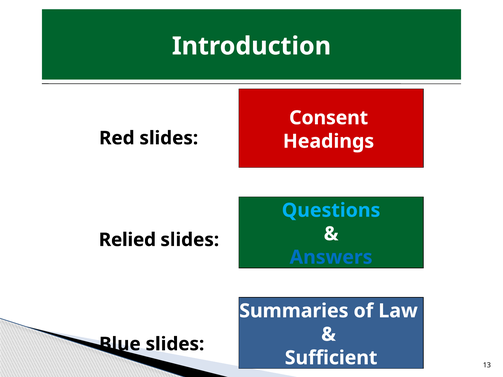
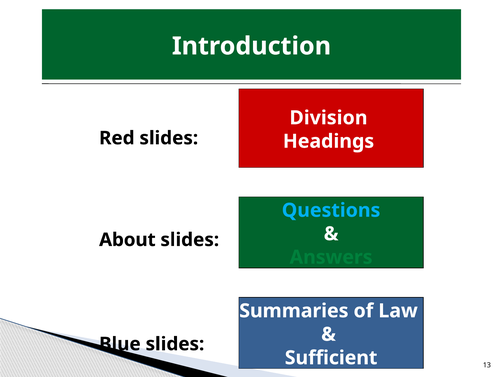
Consent: Consent -> Division (329, 118)
Relied: Relied -> About (127, 240)
Answers colour: blue -> green (331, 257)
